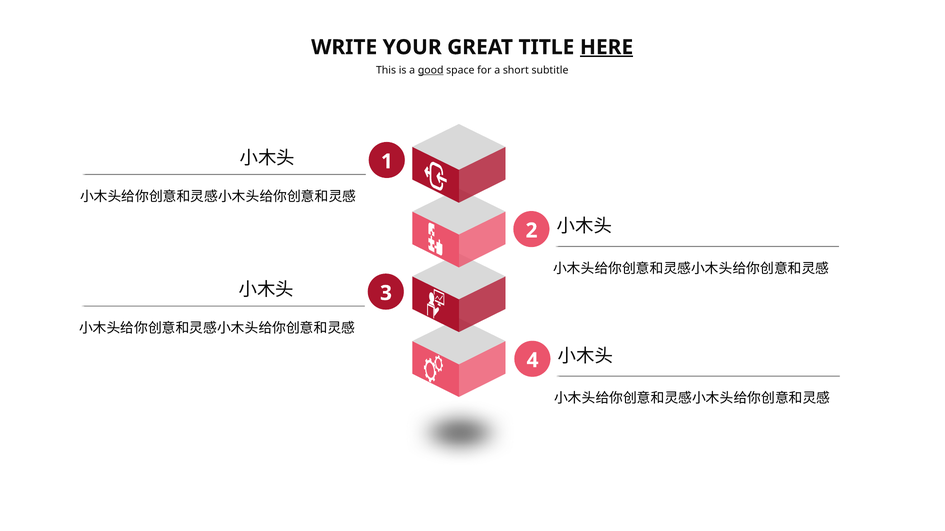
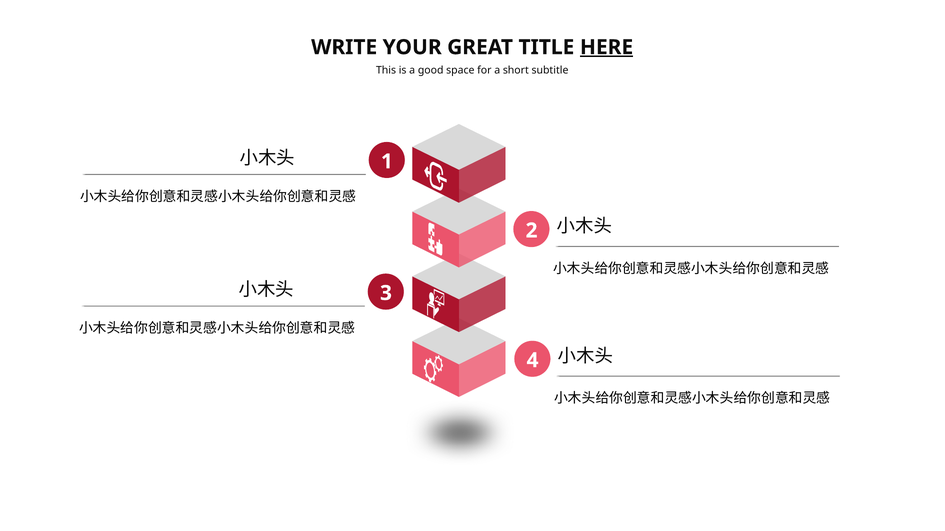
good underline: present -> none (431, 70)
